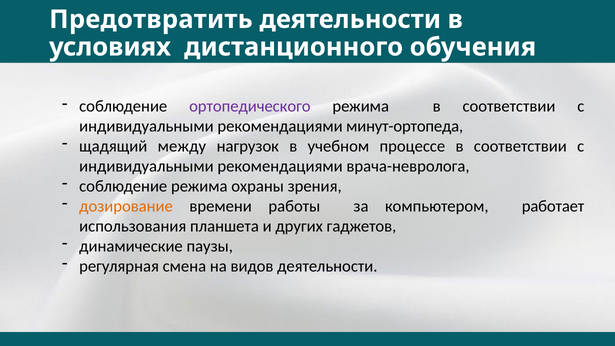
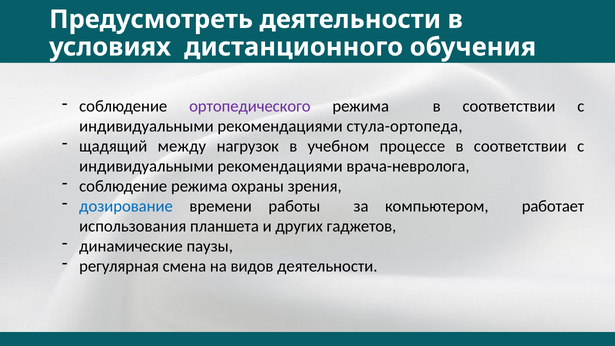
Предотвратить: Предотвратить -> Предусмотреть (151, 19)
минут-ортопеда: минут-ортопеда -> стула-ортопеда (405, 126)
дозирование colour: orange -> blue (126, 206)
